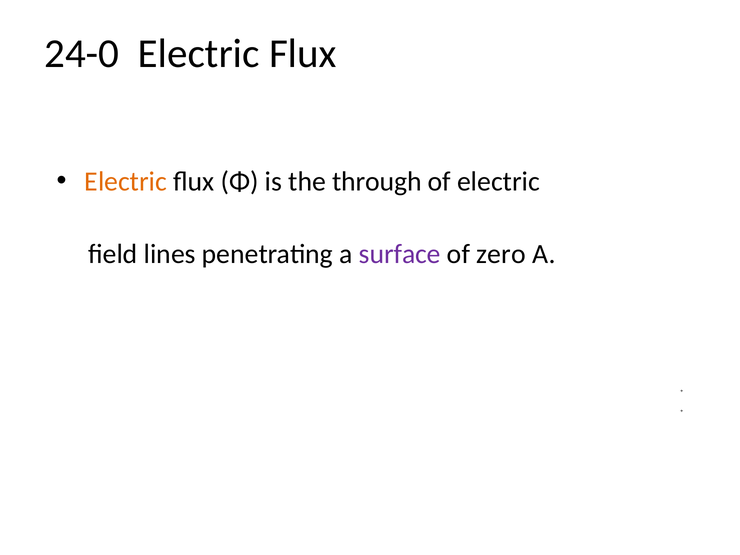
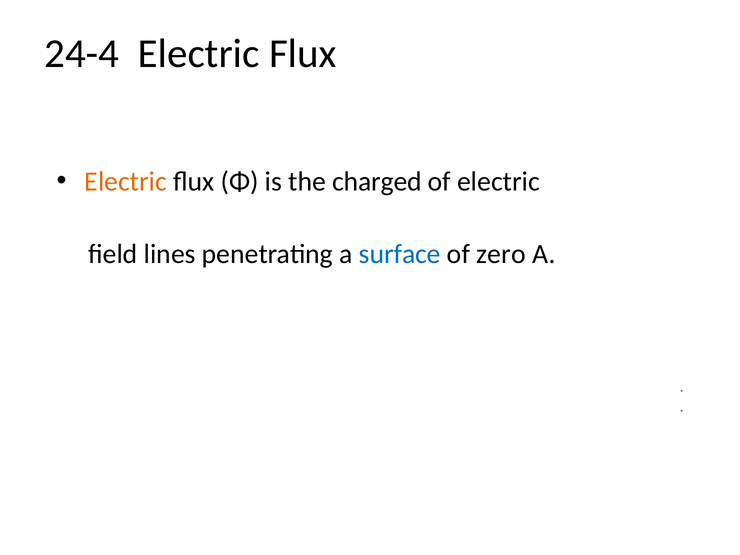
24-0: 24-0 -> 24-4 (82, 53)
through: through -> charged (377, 181)
surface colour: purple -> blue (400, 254)
